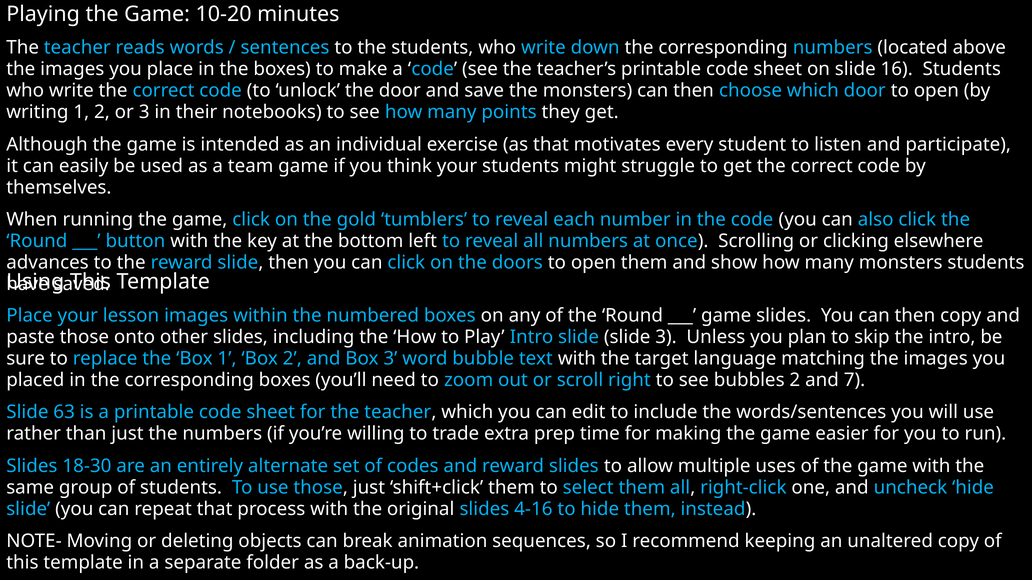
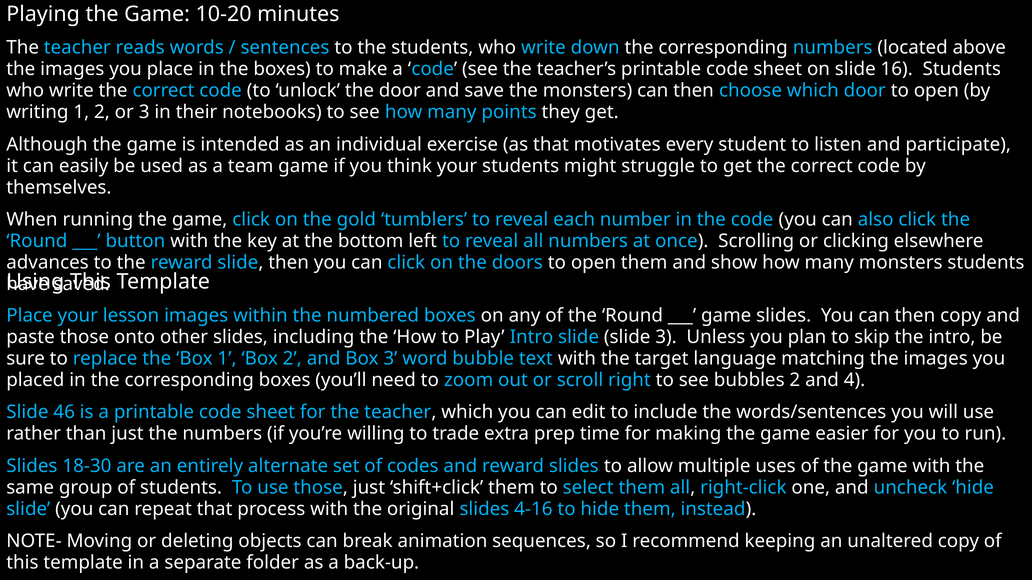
7: 7 -> 4 (855, 380)
63: 63 -> 46 (64, 412)
